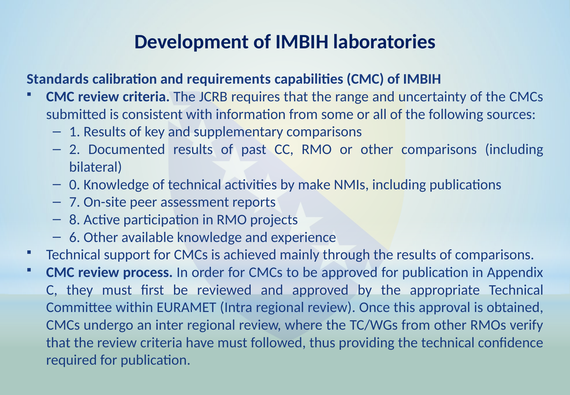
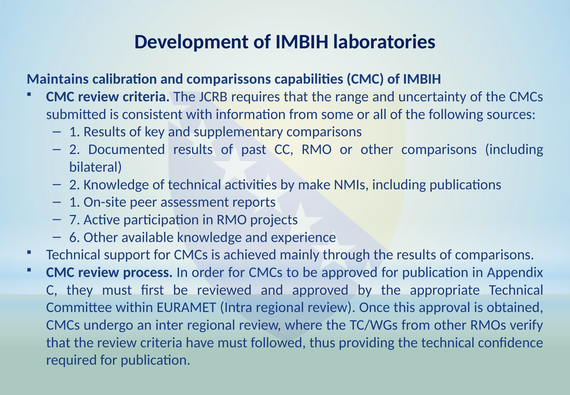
Standards: Standards -> Maintains (58, 79)
requirements: requirements -> comparissons (229, 79)
0: 0 -> 2 (75, 184)
7: 7 -> 1 (75, 202)
8: 8 -> 7 (75, 219)
